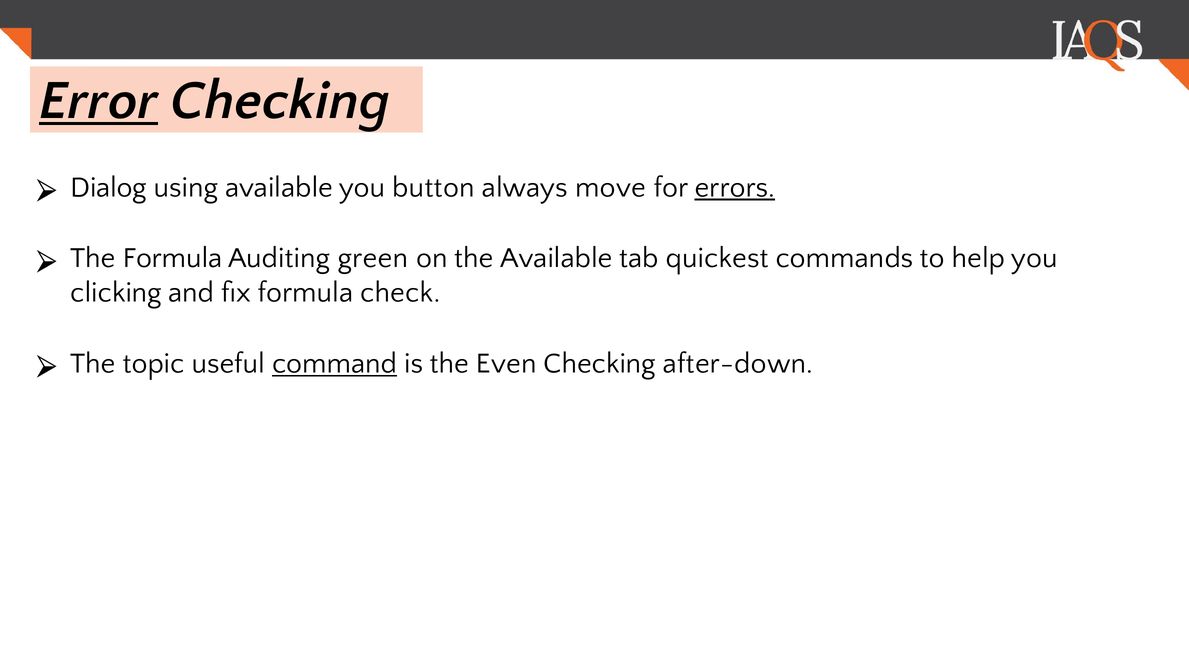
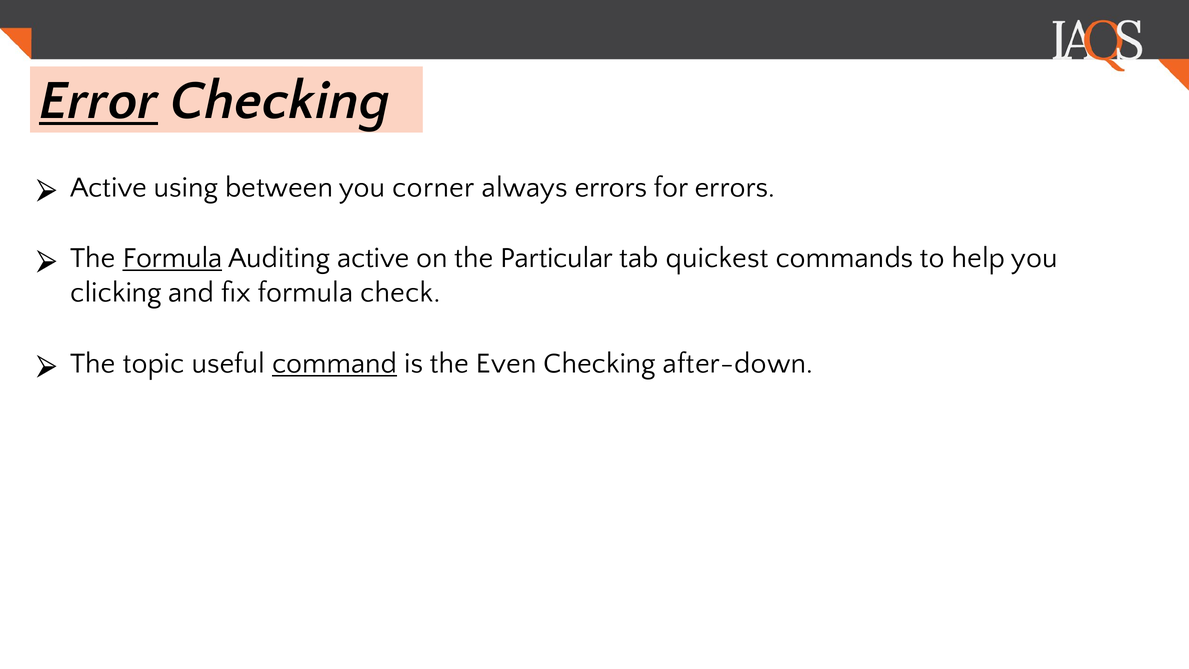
Dialog: Dialog -> Active (109, 187)
using available: available -> between (279, 187)
button: button -> corner (434, 187)
always move: move -> errors (611, 187)
errors underline: present -> none (735, 187)
Formula underline: none -> present (173, 258)
Auditing green: green -> active (373, 258)
the Available: Available -> Particular (557, 258)
